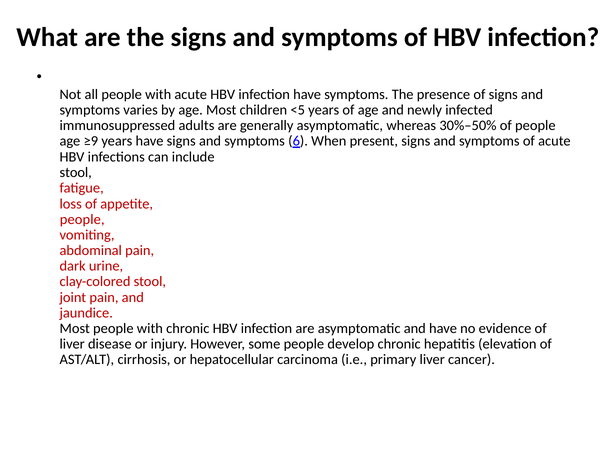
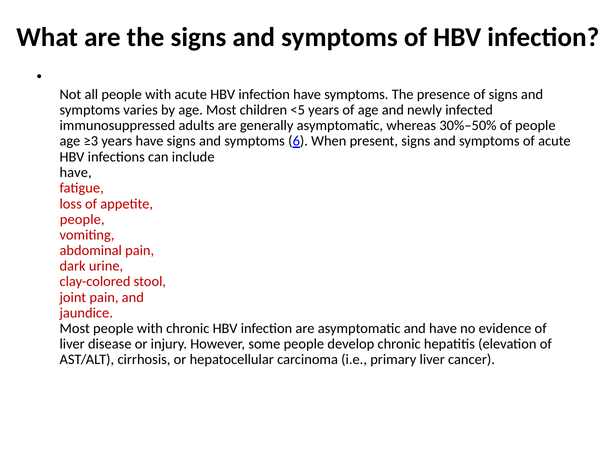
≥9: ≥9 -> ≥3 (91, 141)
stool: stool -> have (76, 173)
